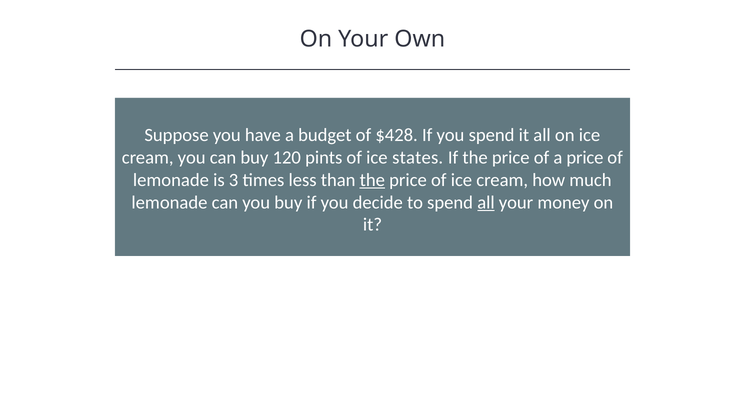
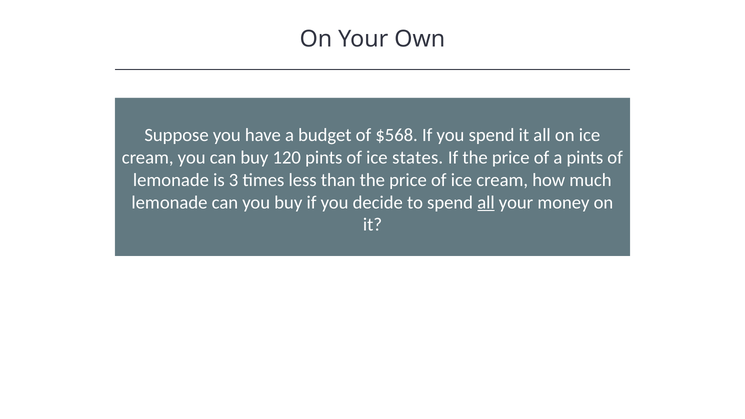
$428: $428 -> $568 (397, 135)
a price: price -> pints (585, 158)
the underline: present -> none (372, 180)
